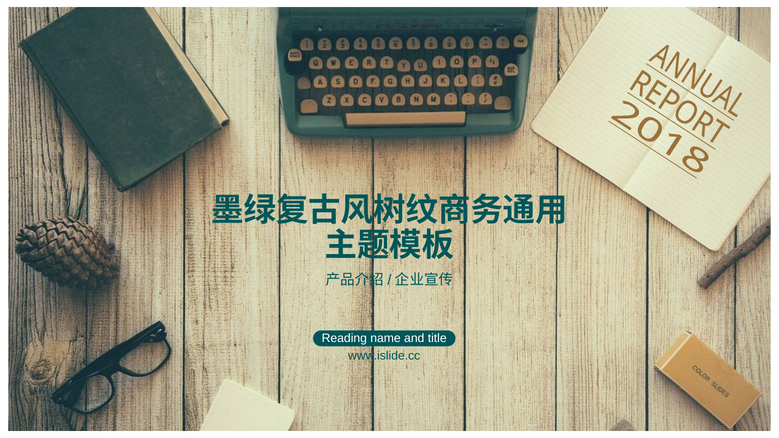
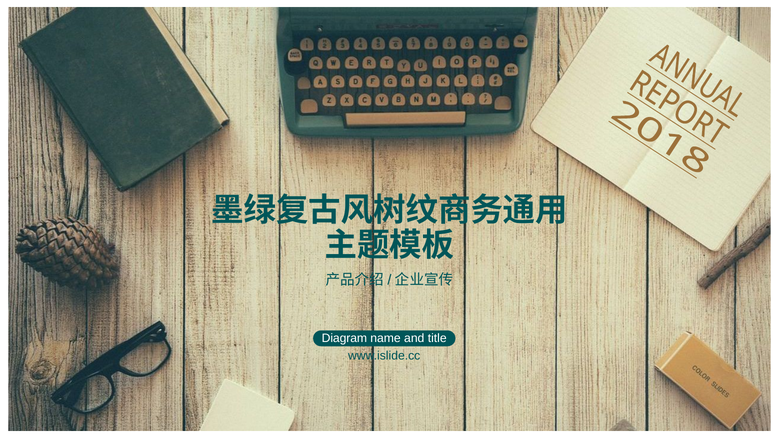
Reading: Reading -> Diagram (344, 338)
